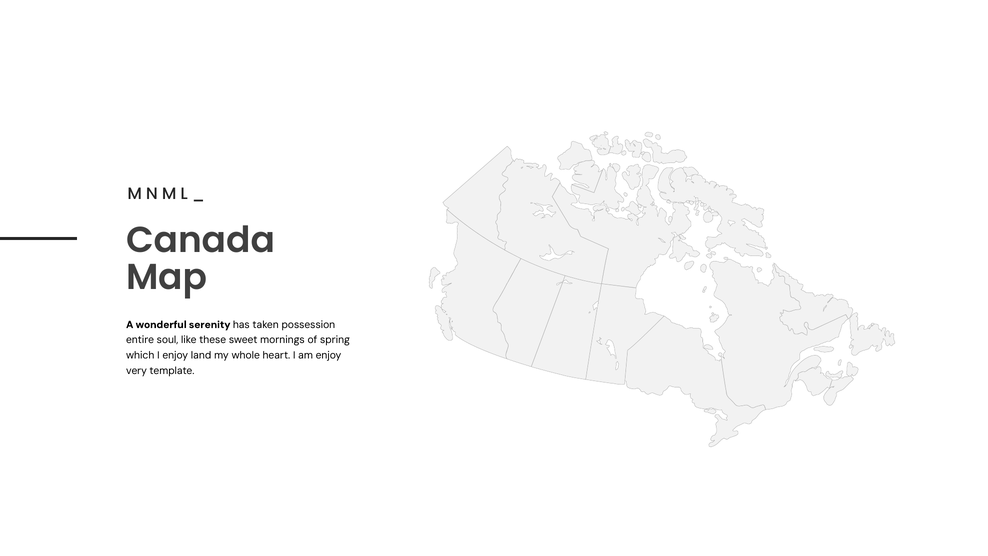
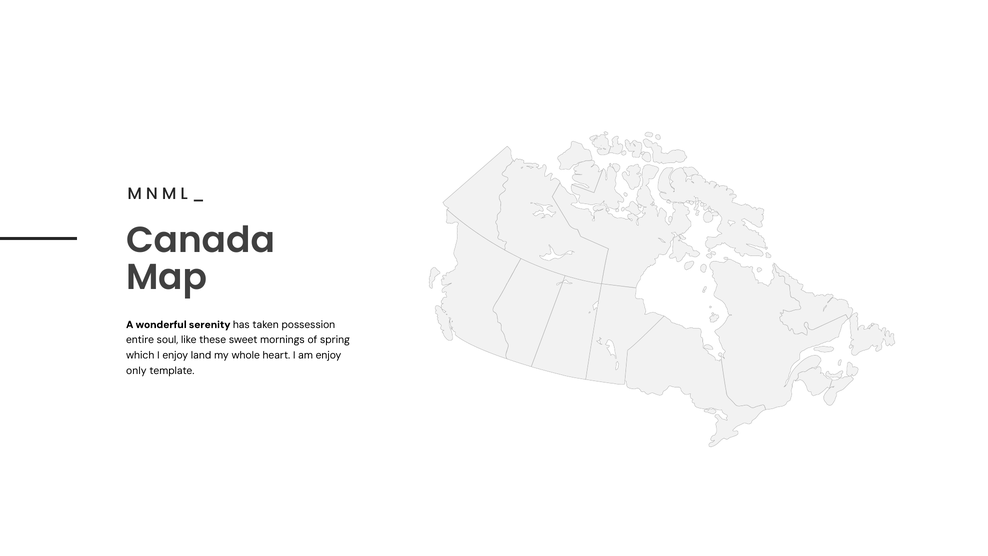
very: very -> only (136, 371)
